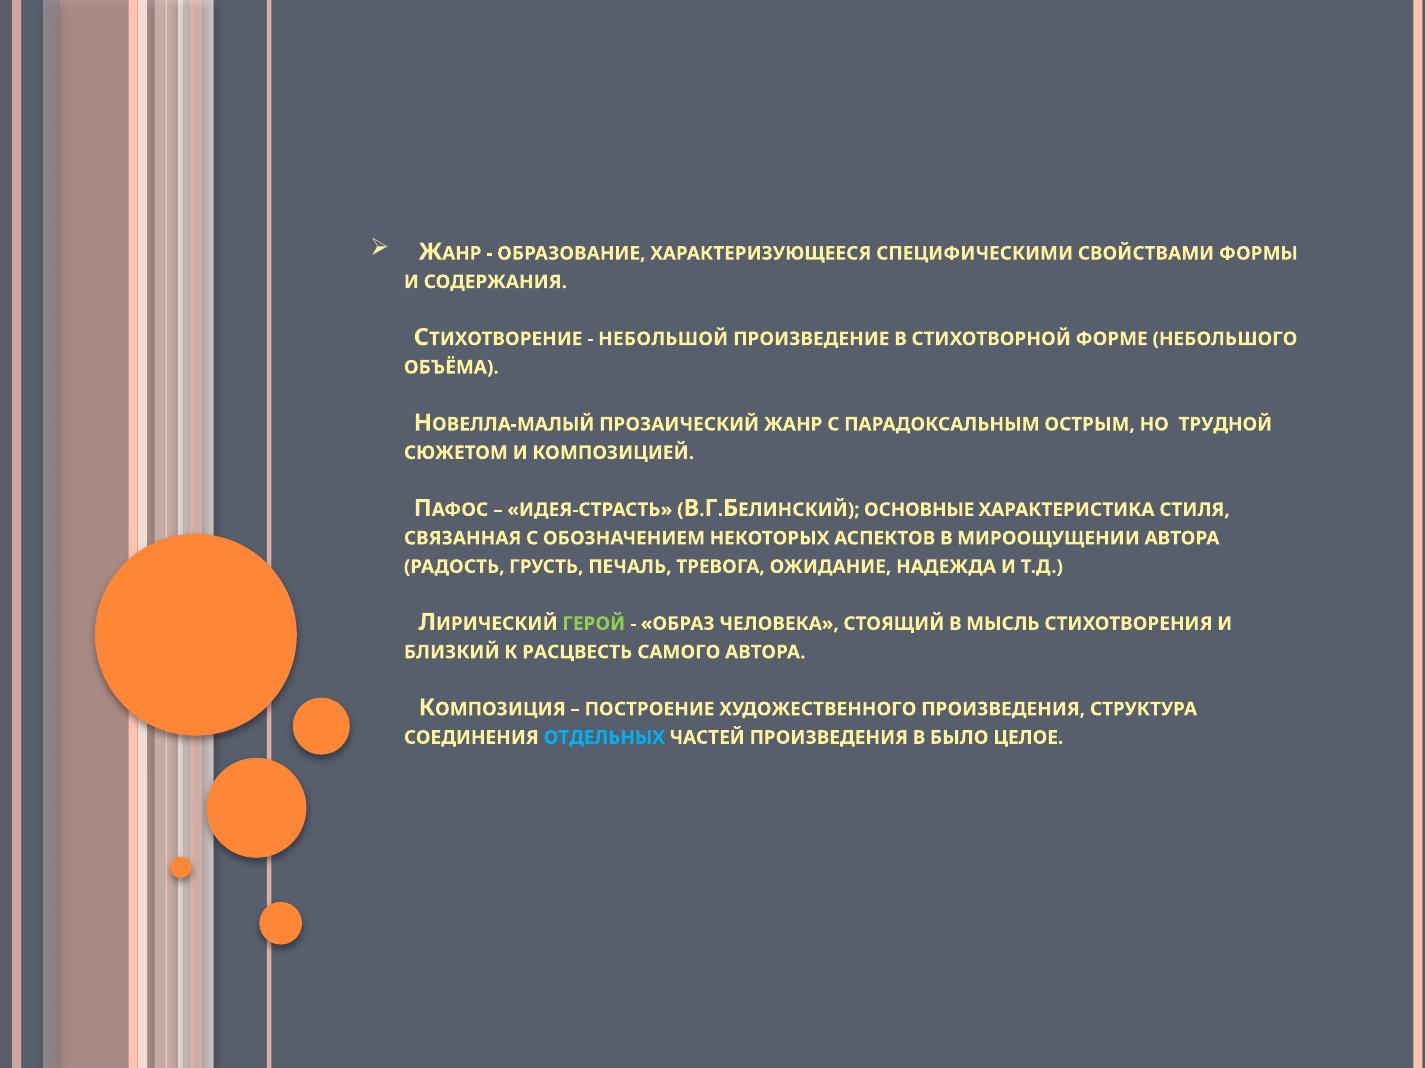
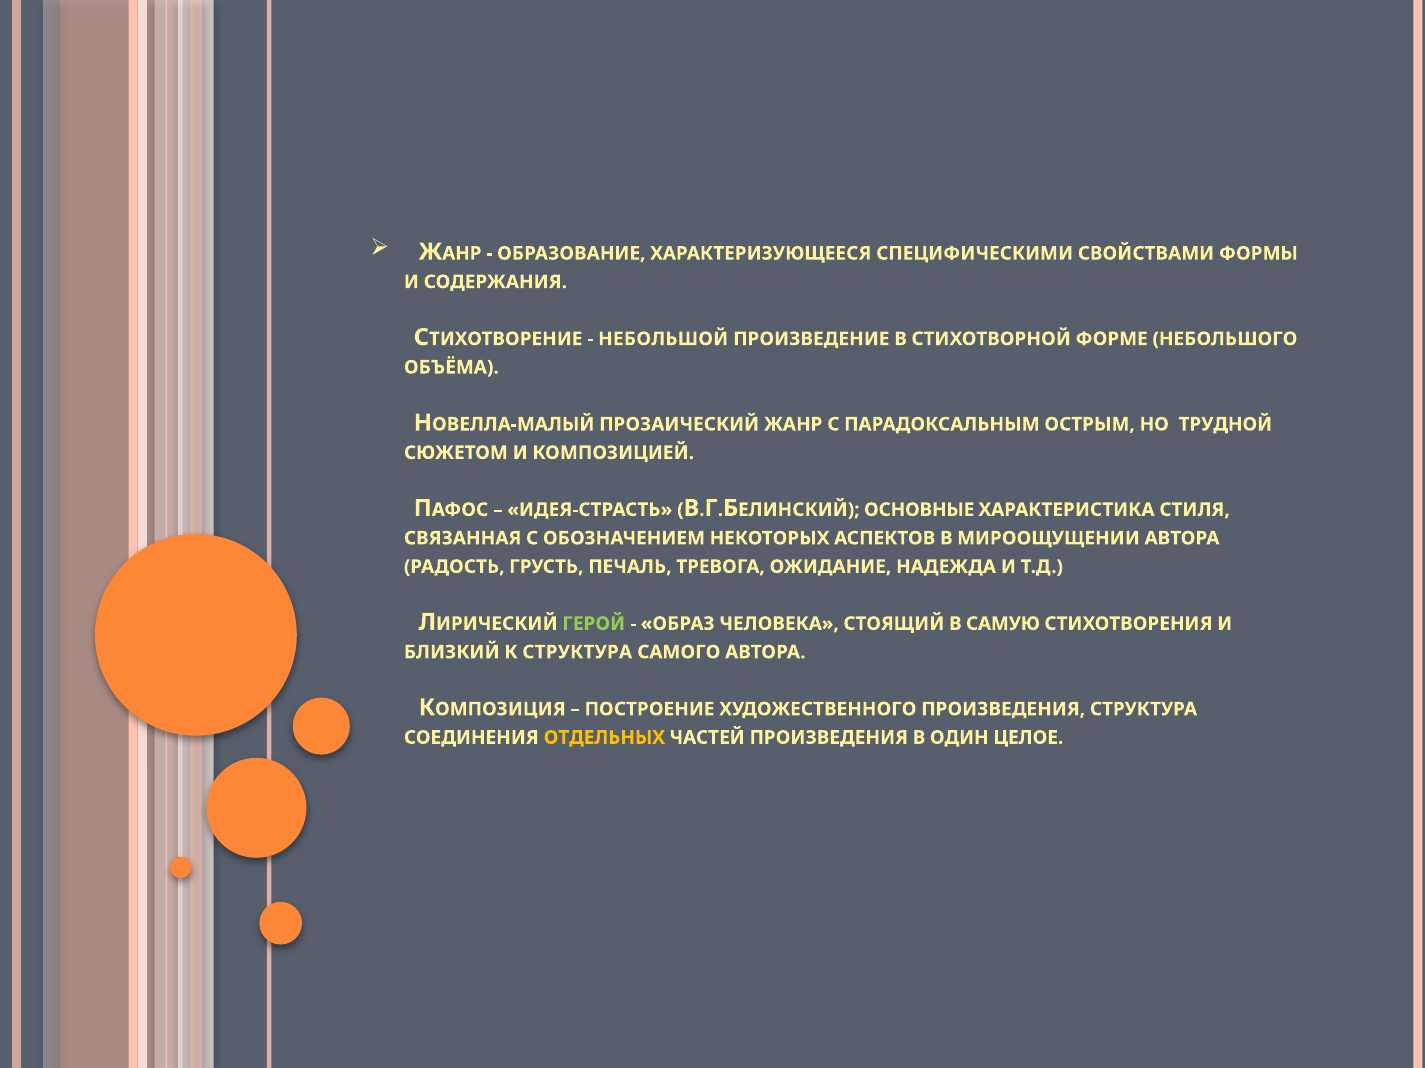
МЫСЛЬ: МЫСЛЬ -> САМУЮ (1003, 624)
К РАСЦВЕСТЬ: РАСЦВЕСТЬ -> СТРУКТУРА (577, 653)
ОТДЕЛЬНЫХ colour: light blue -> yellow (604, 738)
БЫЛО: БЫЛО -> ОДИН (959, 738)
